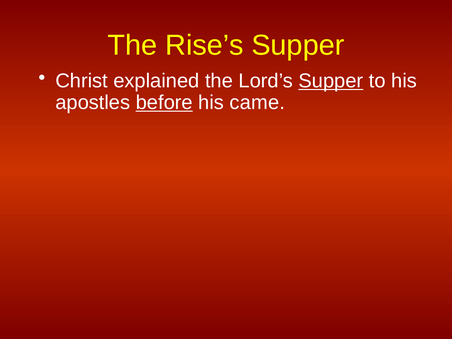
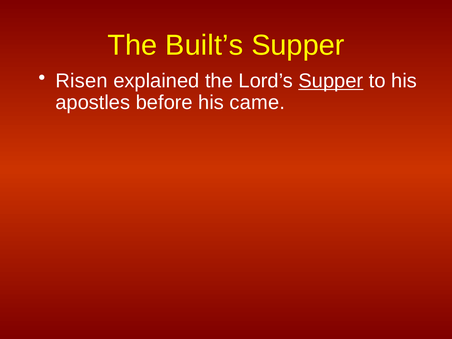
Rise’s: Rise’s -> Built’s (204, 45)
Christ: Christ -> Risen (81, 81)
before underline: present -> none (164, 103)
